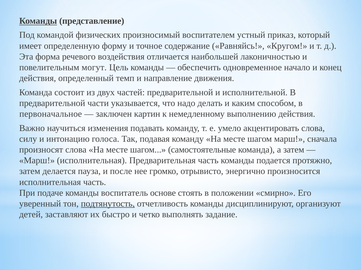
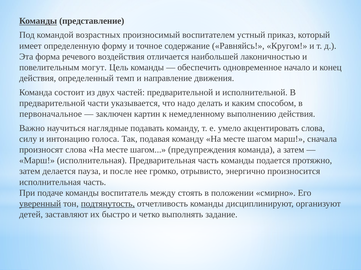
физических: физических -> возрастных (98, 35)
изменения: изменения -> наглядные (108, 128)
самостоятельные: самостоятельные -> предупреждения (202, 150)
основе: основе -> между (163, 193)
уверенный underline: none -> present (40, 204)
